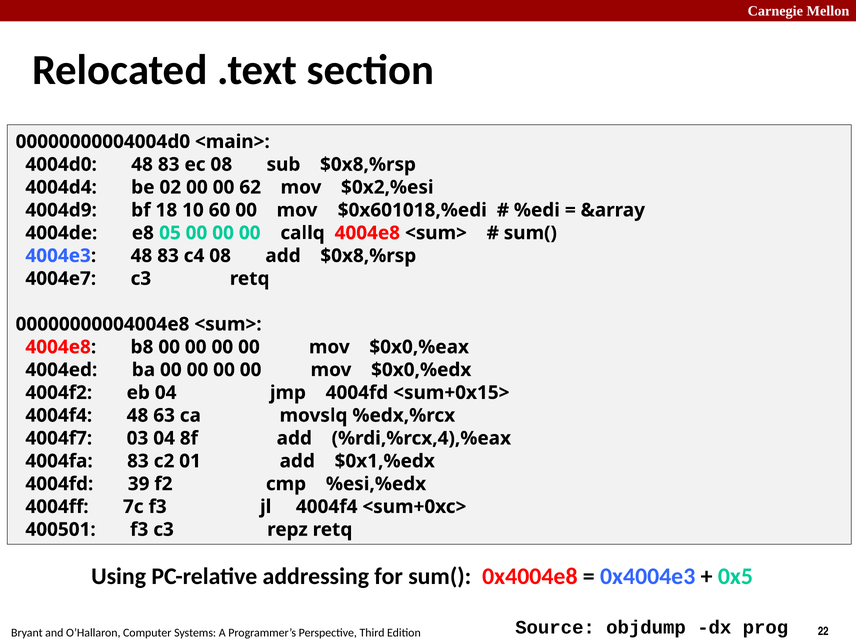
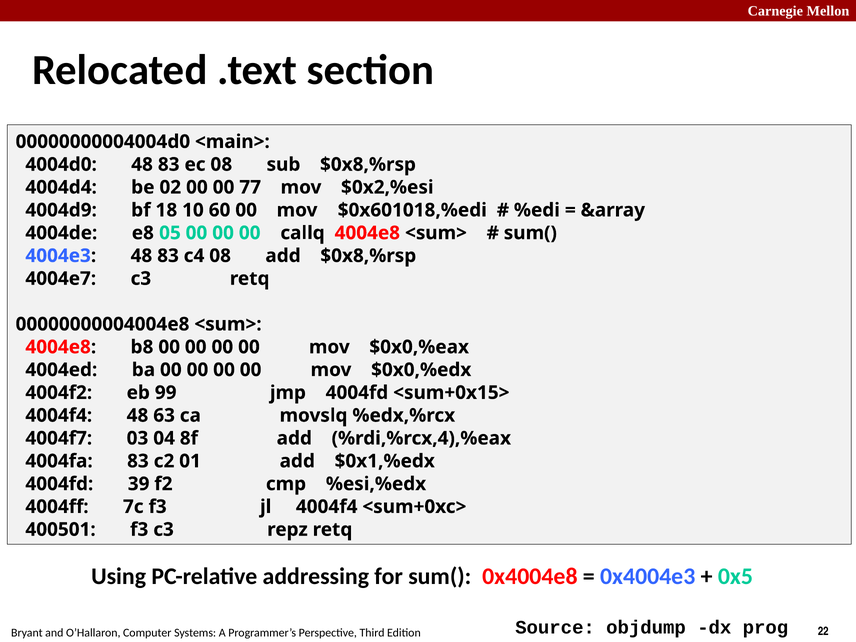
62: 62 -> 77 (250, 187)
eb 04: 04 -> 99 (166, 393)
